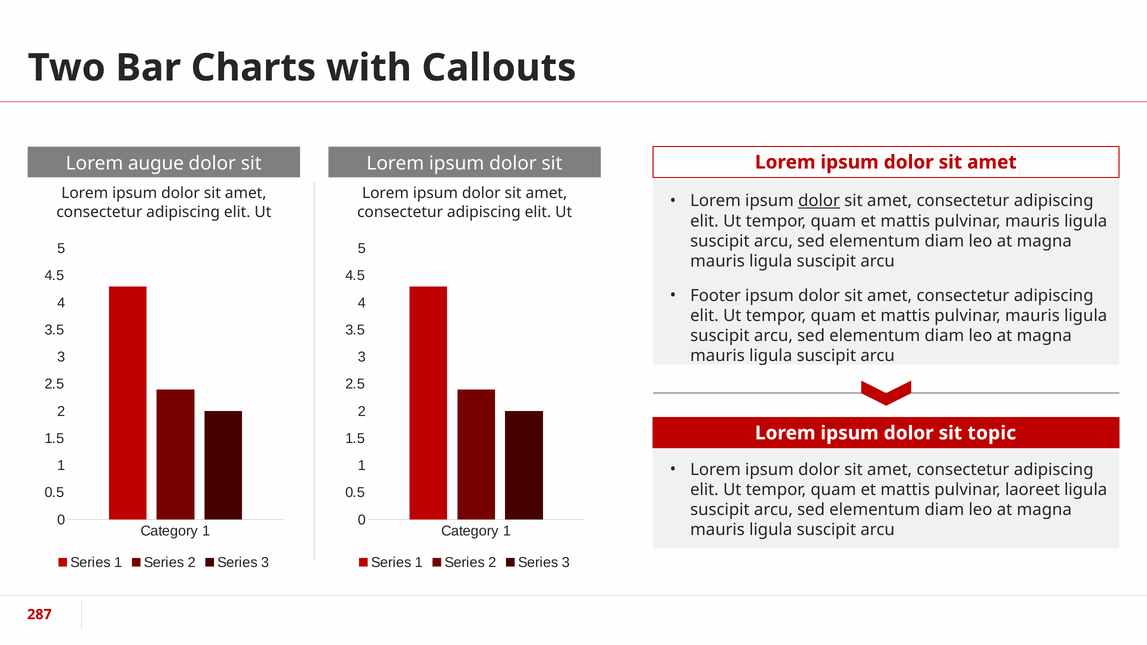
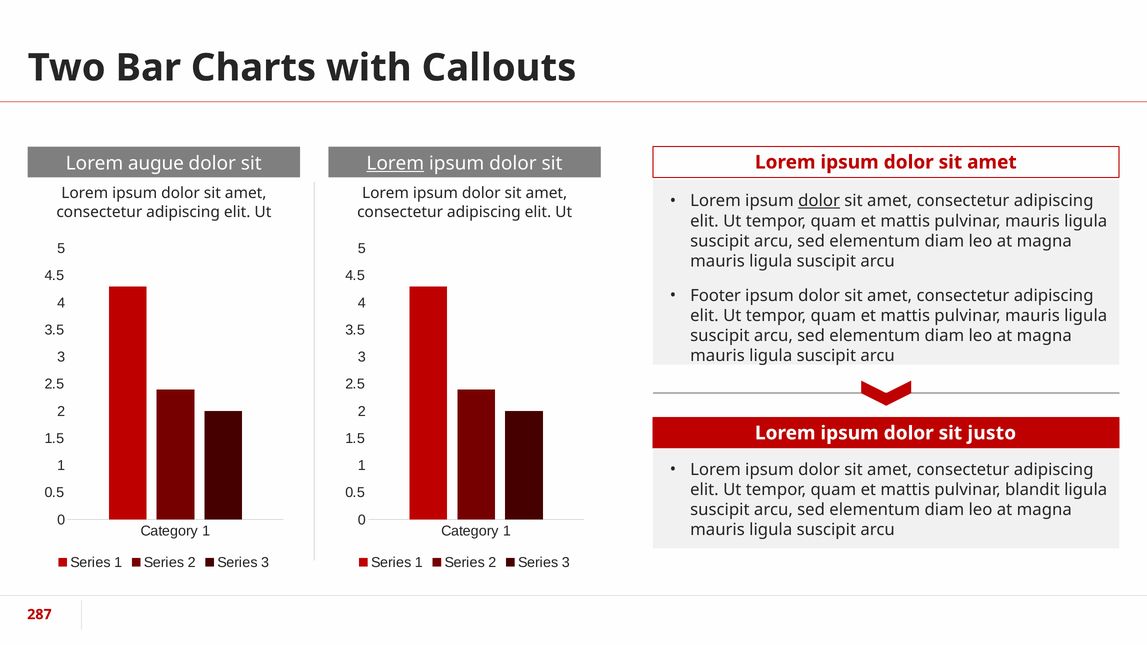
Lorem underline: none -> present (395, 163)
topic: topic -> justo (992, 433)
laoreet: laoreet -> blandit (1032, 490)
